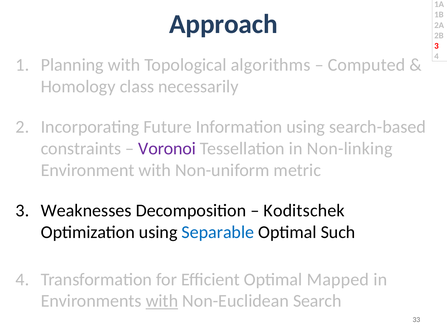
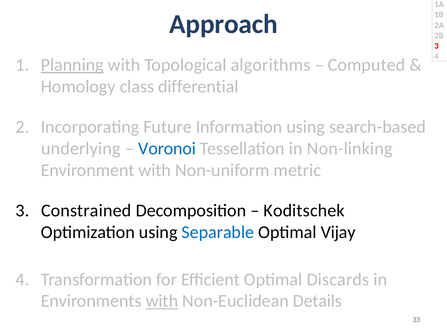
Planning underline: none -> present (72, 65)
necessarily: necessarily -> differential (198, 87)
constraints: constraints -> underlying (81, 149)
Voronoi colour: purple -> blue (167, 149)
Weaknesses: Weaknesses -> Constrained (86, 211)
Such: Such -> Vijay (338, 232)
Mapped: Mapped -> Discards (338, 280)
Search: Search -> Details (317, 301)
